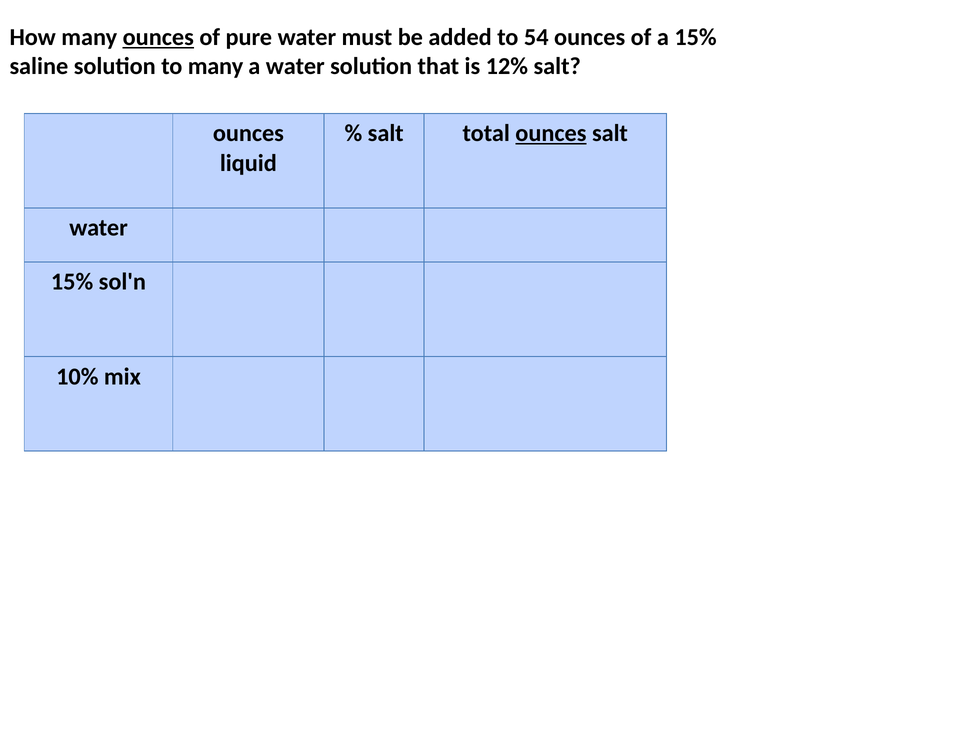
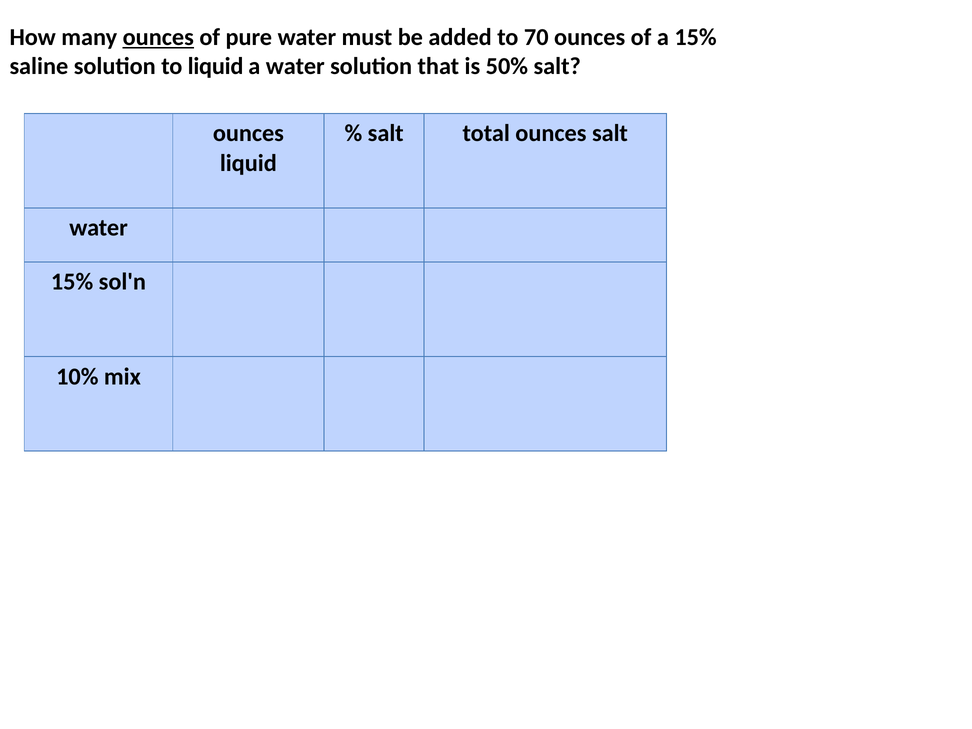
54: 54 -> 70 (536, 37)
to many: many -> liquid (216, 66)
12%: 12% -> 50% (507, 66)
ounces underline: present -> none (551, 133)
